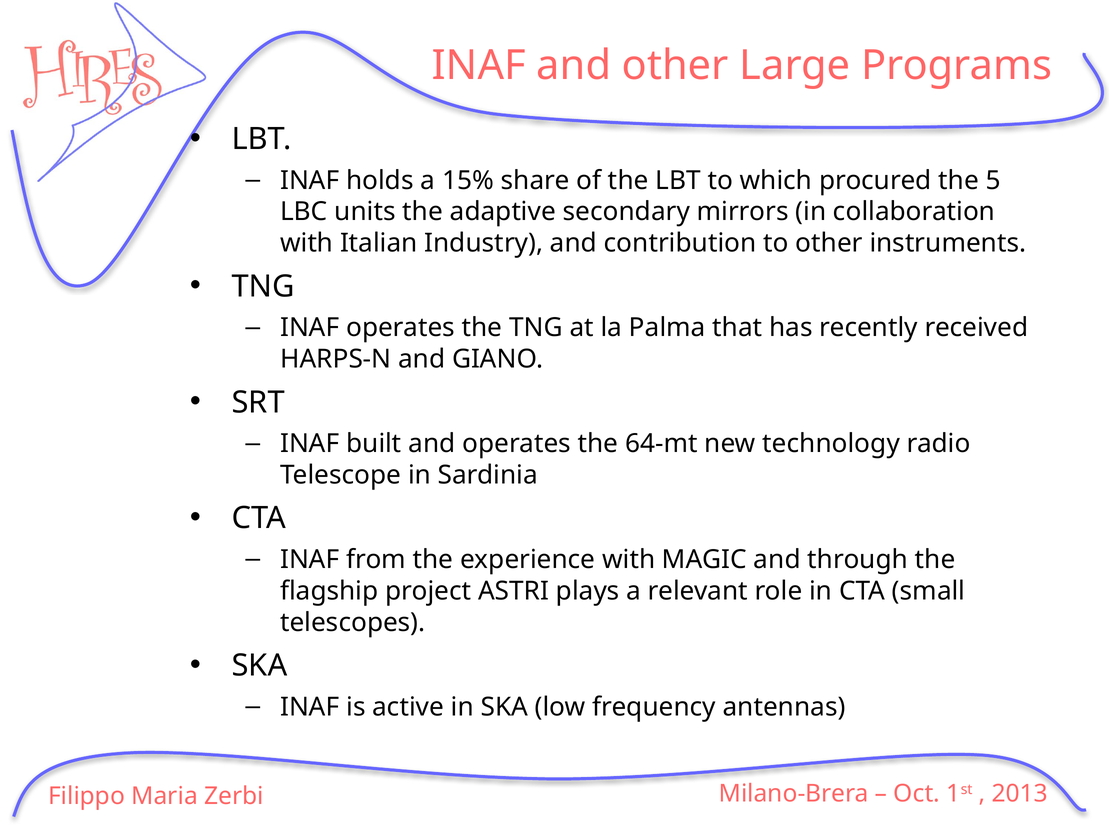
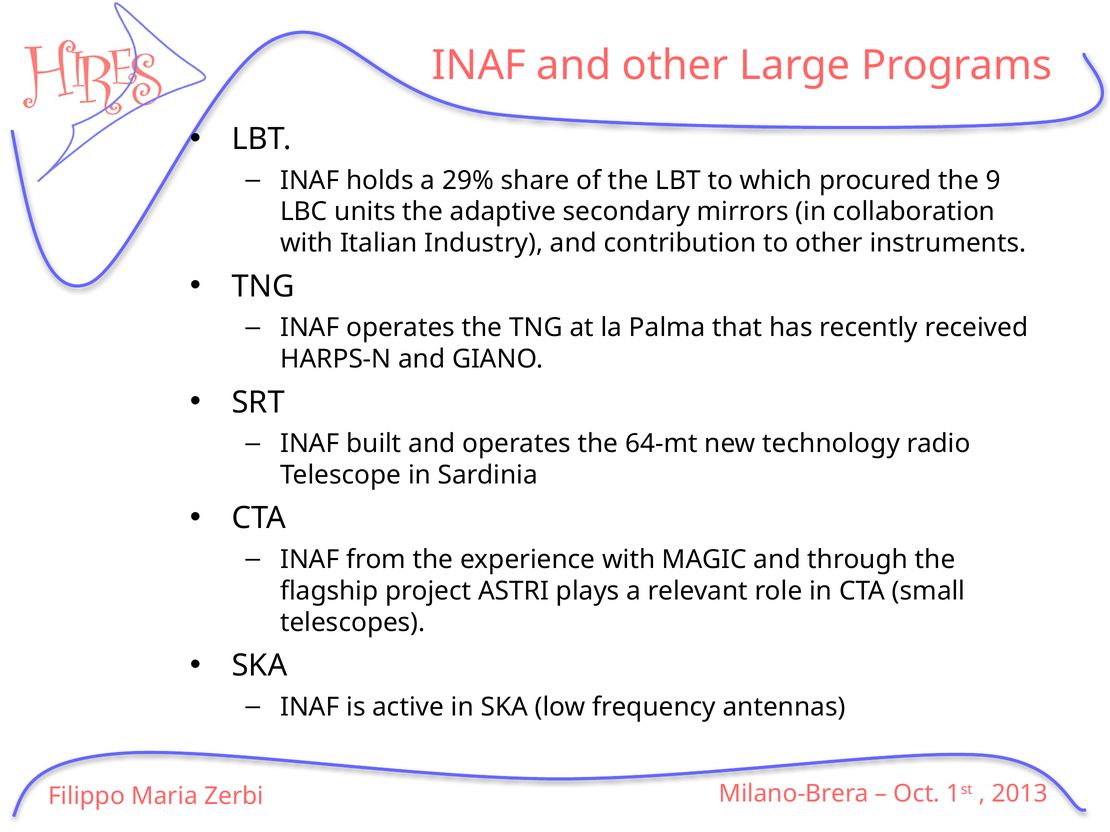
15%: 15% -> 29% (468, 180)
5: 5 -> 9 (993, 180)
